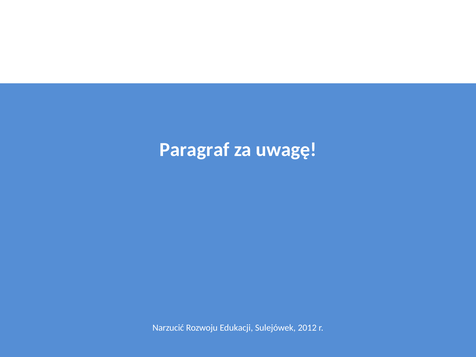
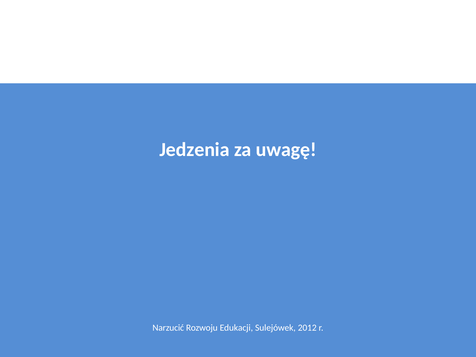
Paragraf: Paragraf -> Jedzenia (194, 150)
